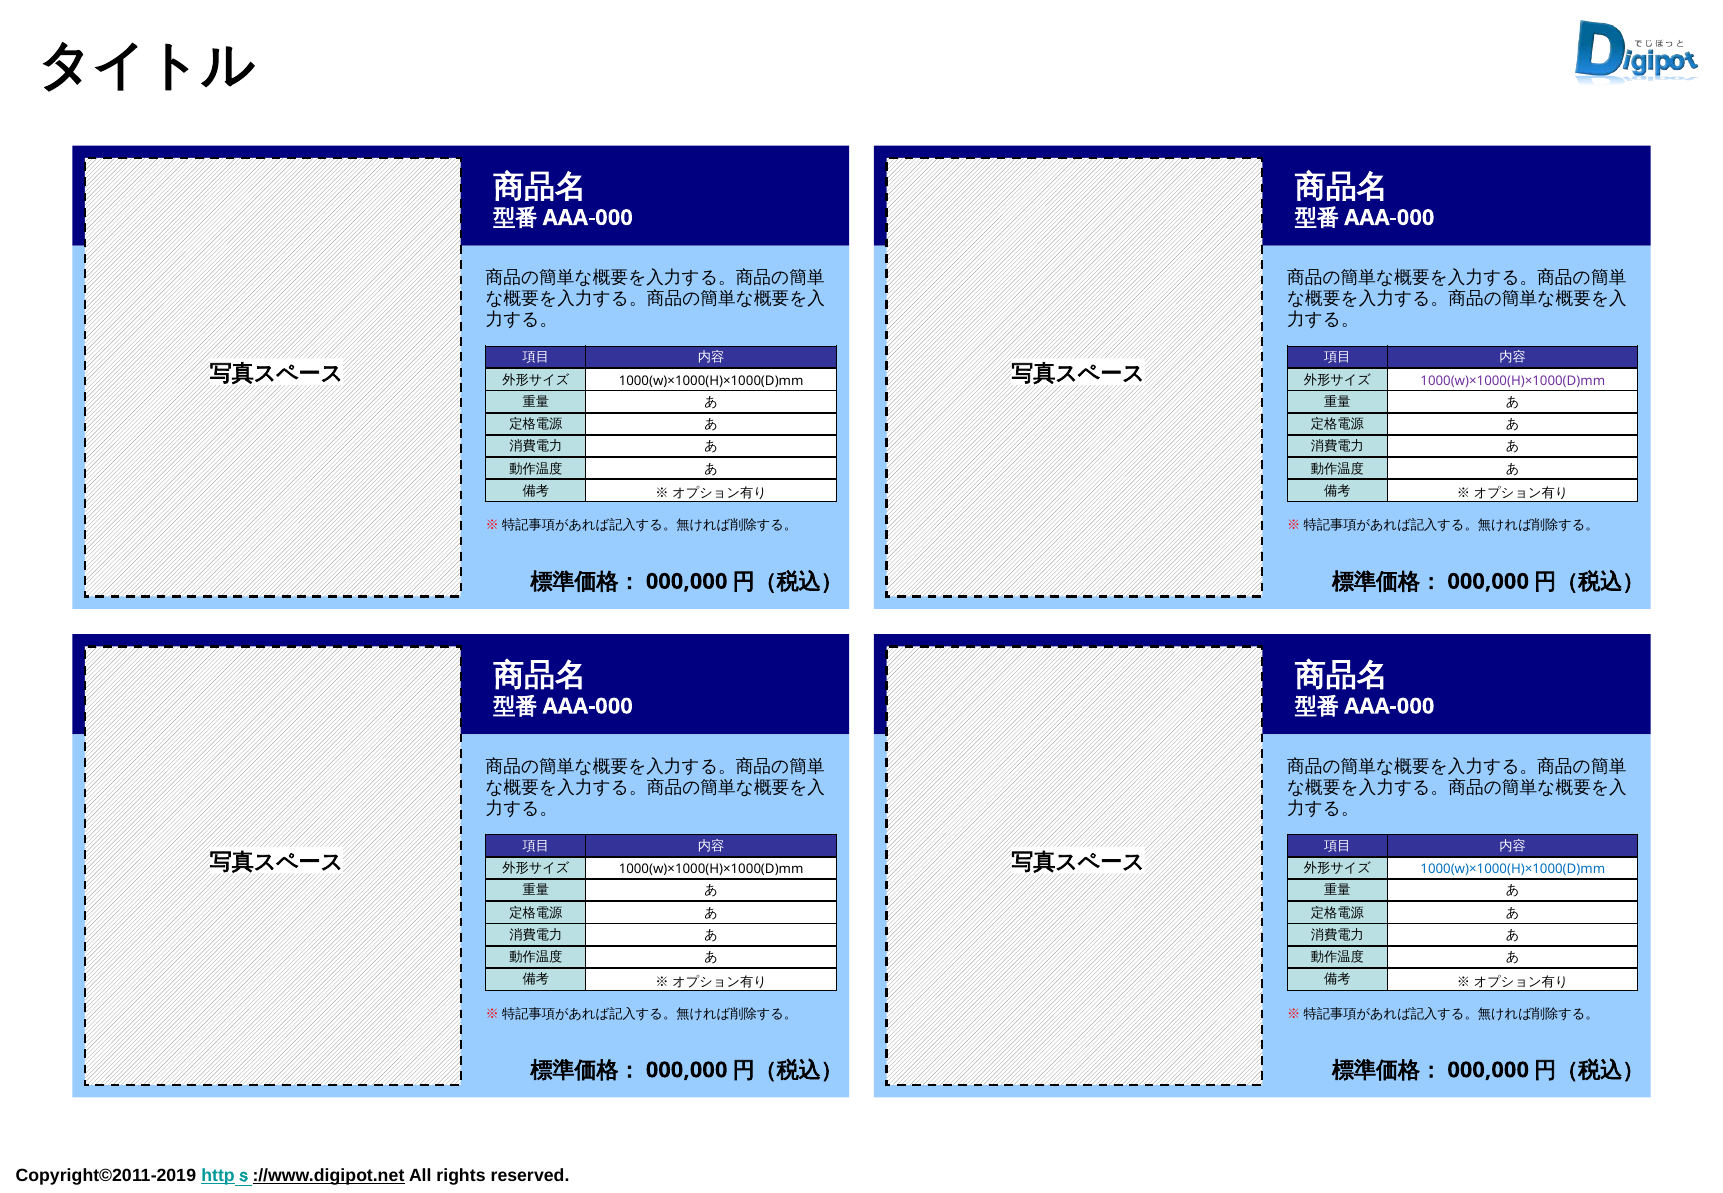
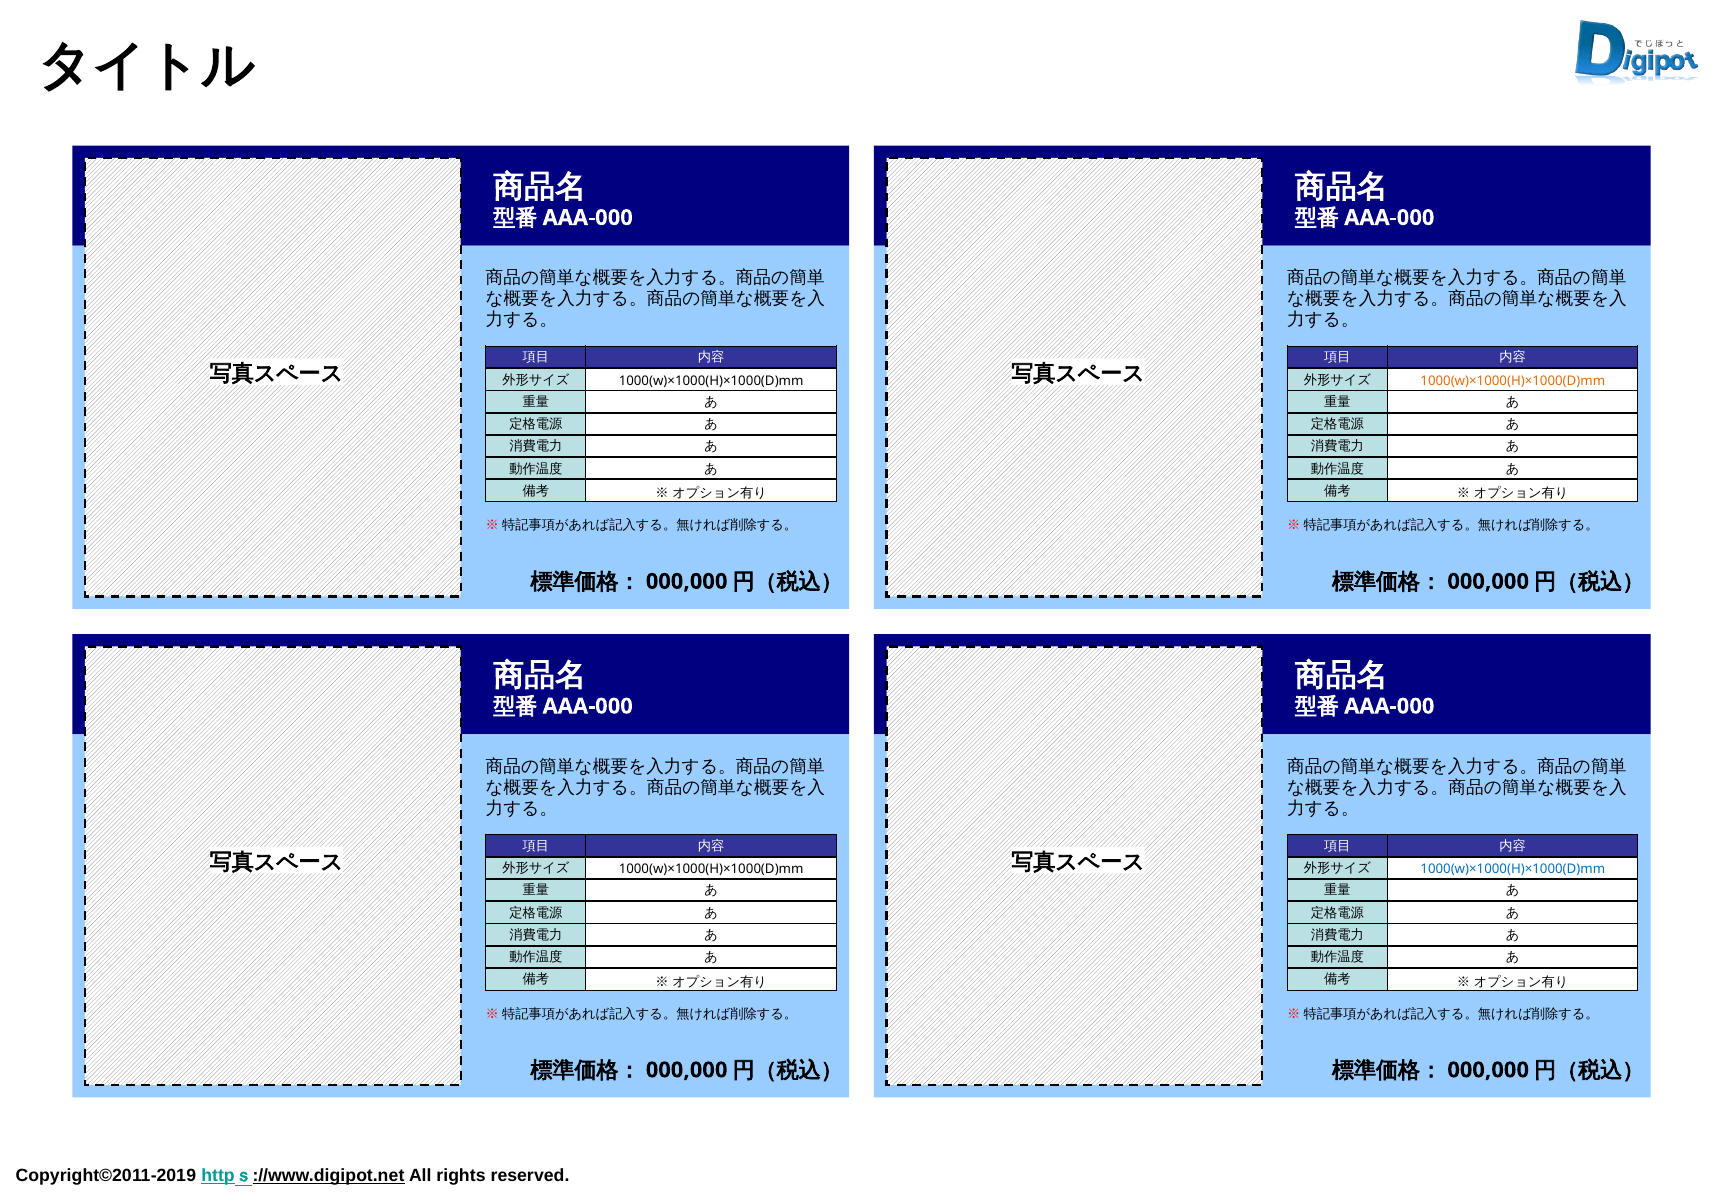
1000(w)×1000(H)×1000(D)mm colour: purple -> orange (1513, 381)
